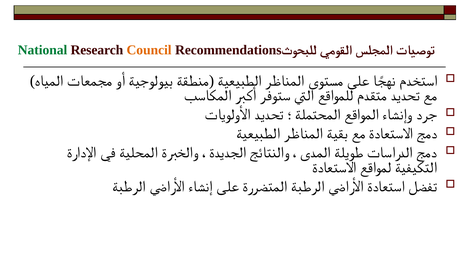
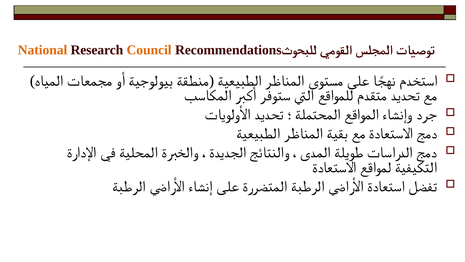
National colour: green -> orange (43, 50)
